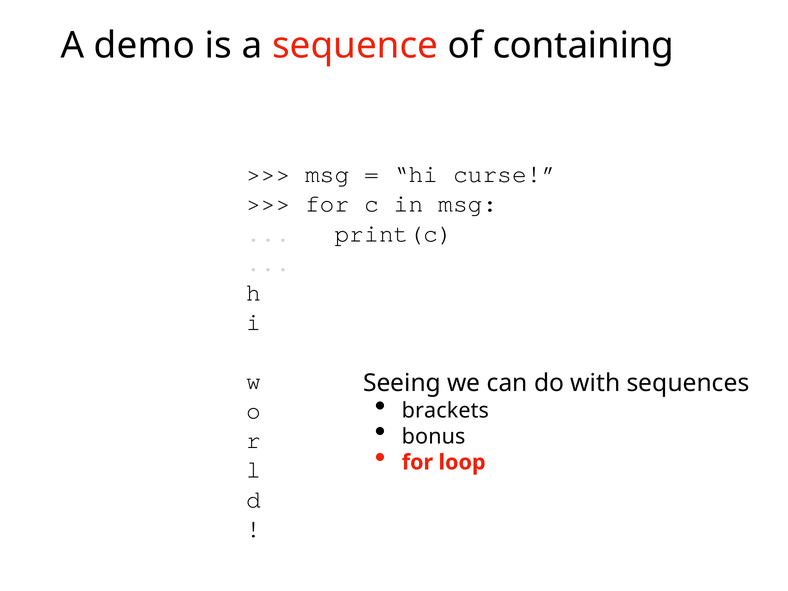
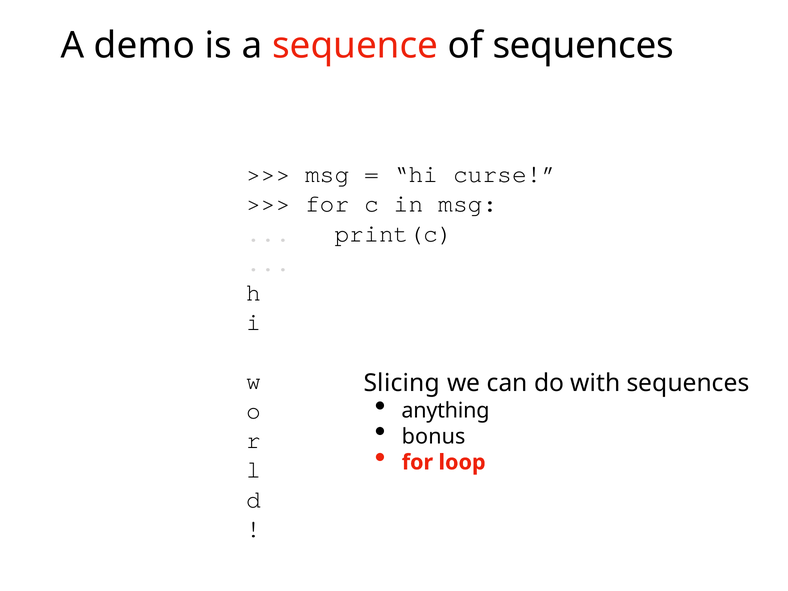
of containing: containing -> sequences (583, 45)
Seeing: Seeing -> Slicing (402, 383)
brackets: brackets -> anything (445, 411)
